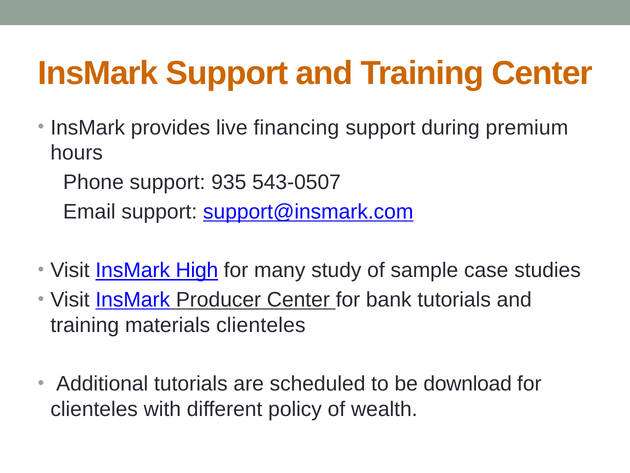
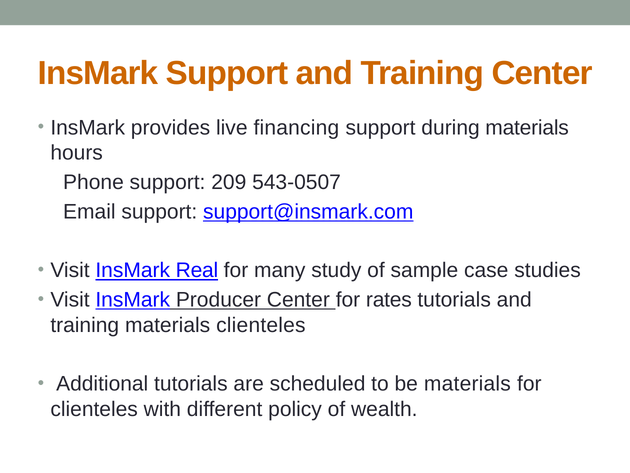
during premium: premium -> materials (527, 127)
935: 935 -> 209 (229, 182)
High: High -> Real (197, 270)
bank: bank -> rates (389, 300)
be download: download -> materials (467, 384)
